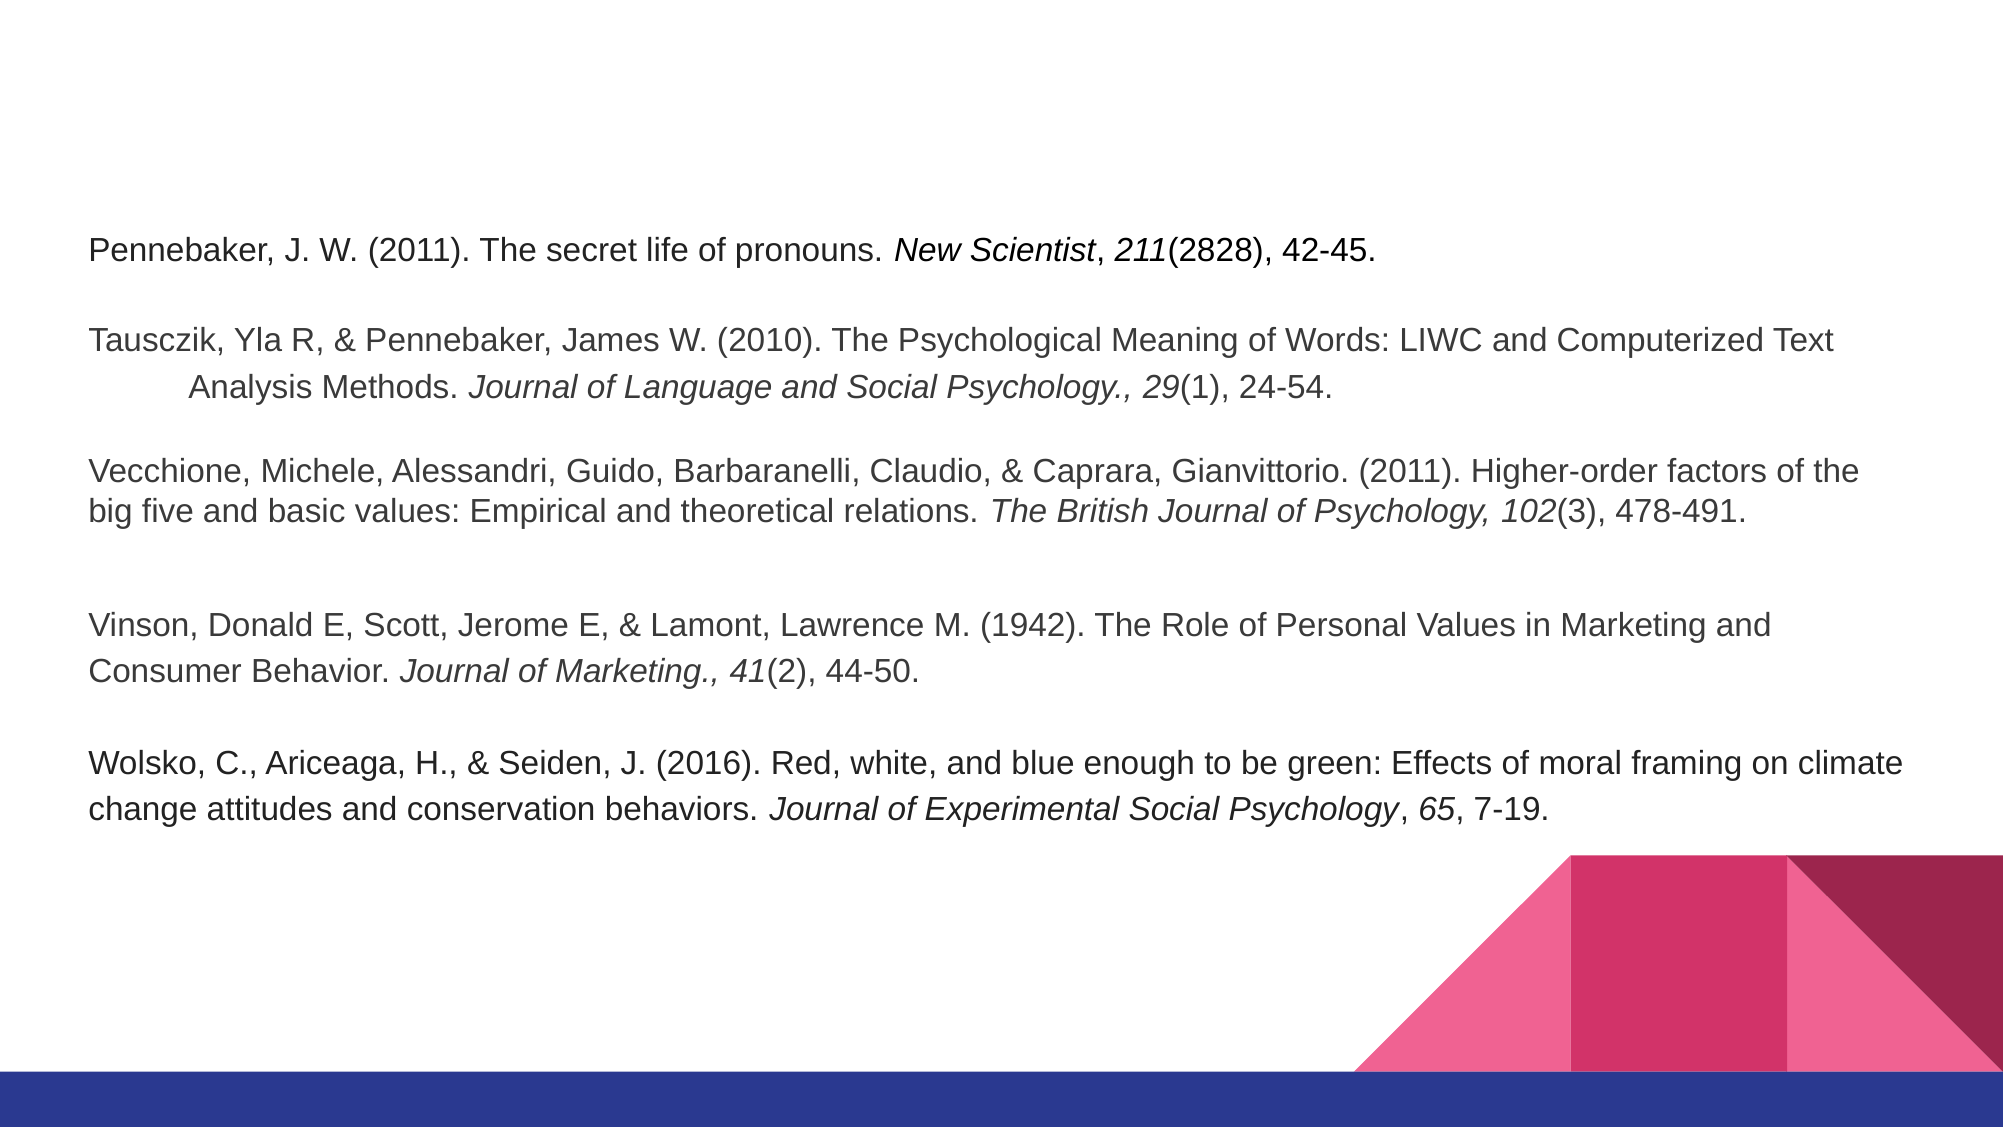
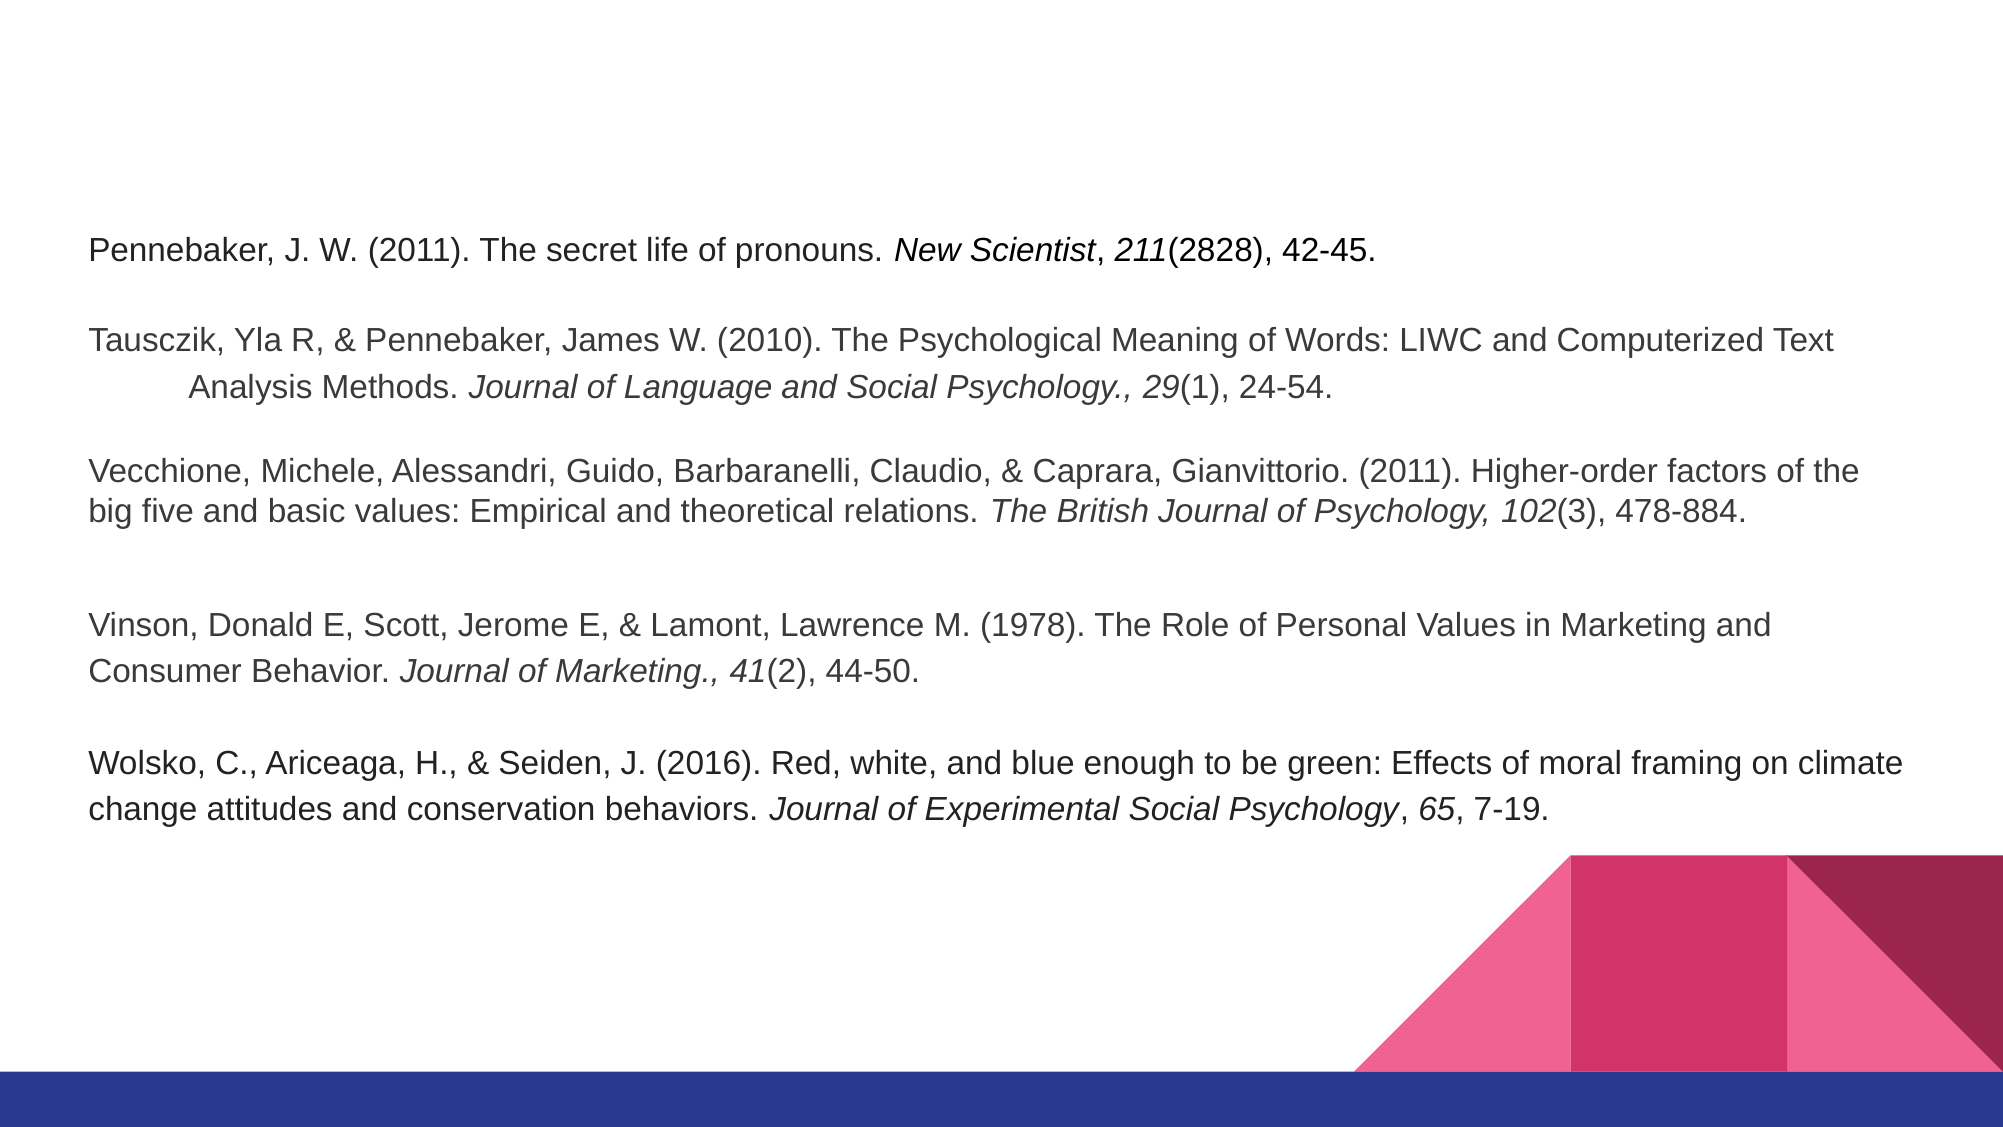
478-491: 478-491 -> 478-884 (1681, 512)
1942: 1942 -> 1978 (1033, 625)
